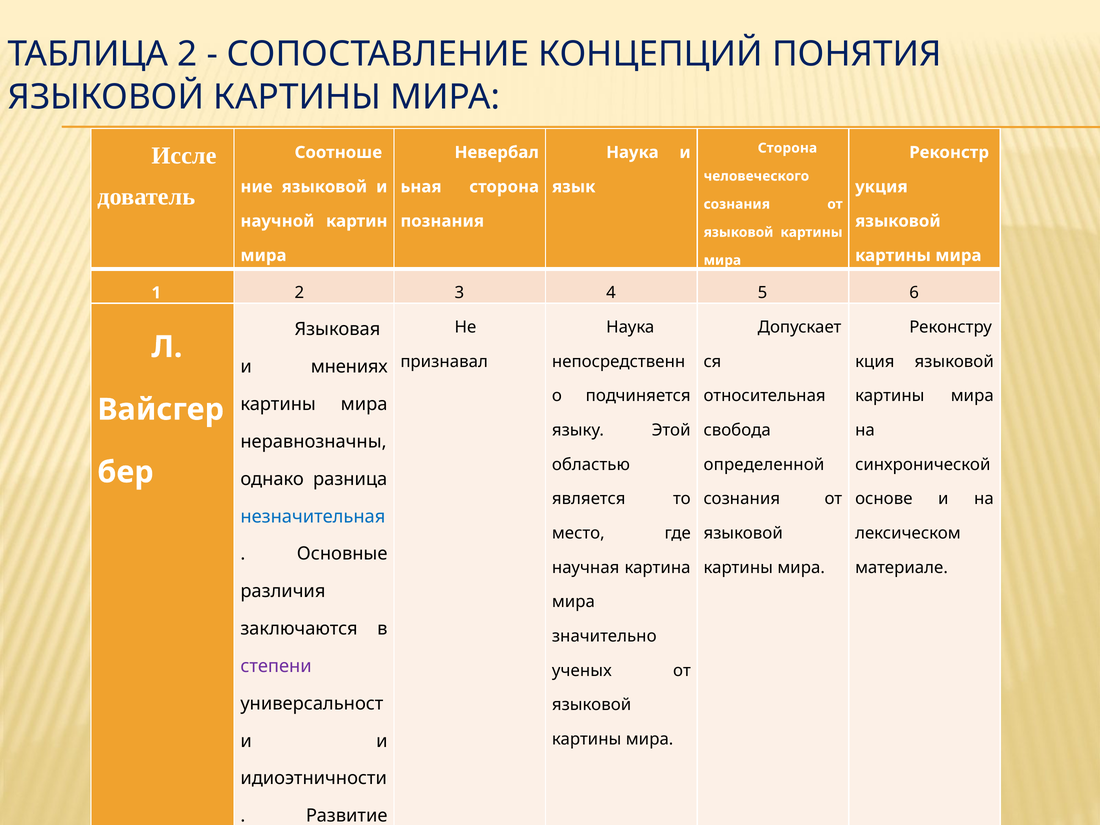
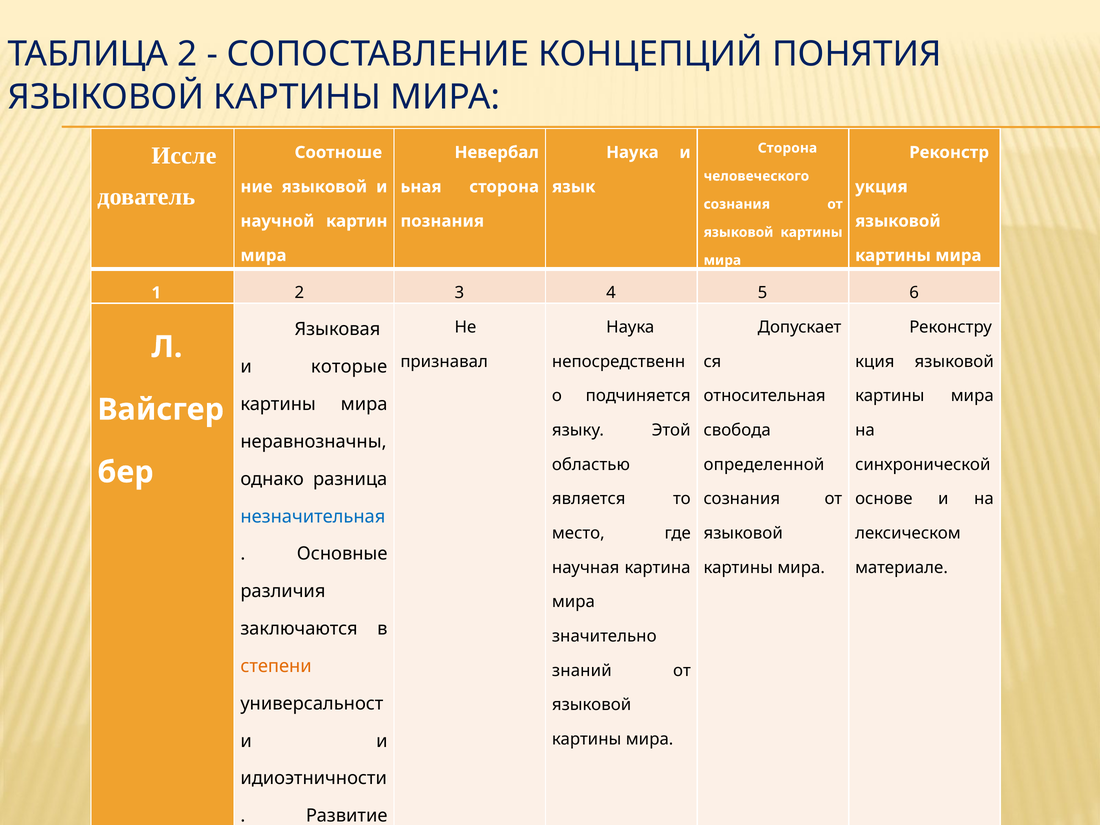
мнениях: мнениях -> которые (349, 367)
степени colour: purple -> orange (276, 666)
ученых: ученых -> знаний (582, 671)
